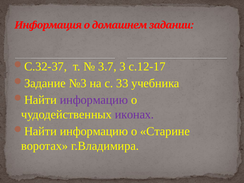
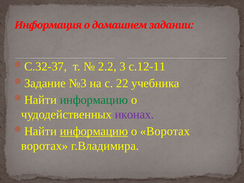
3.7: 3.7 -> 2.2 (107, 67)
с.12-17: с.12-17 -> с.12-11 (147, 67)
33: 33 -> 22 (122, 83)
информацию colour: purple -> green (94, 100)
информацию underline: none -> present (94, 131)
о Старине: Старине -> Воротах (165, 131)
